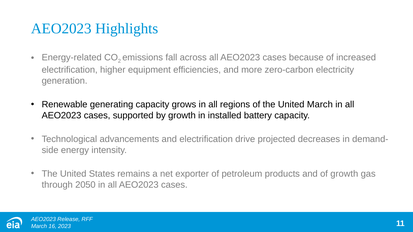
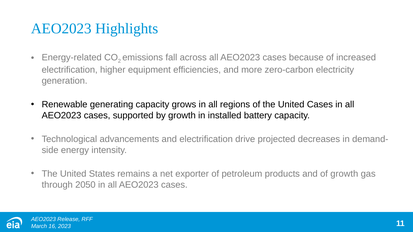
United March: March -> Cases (320, 105)
